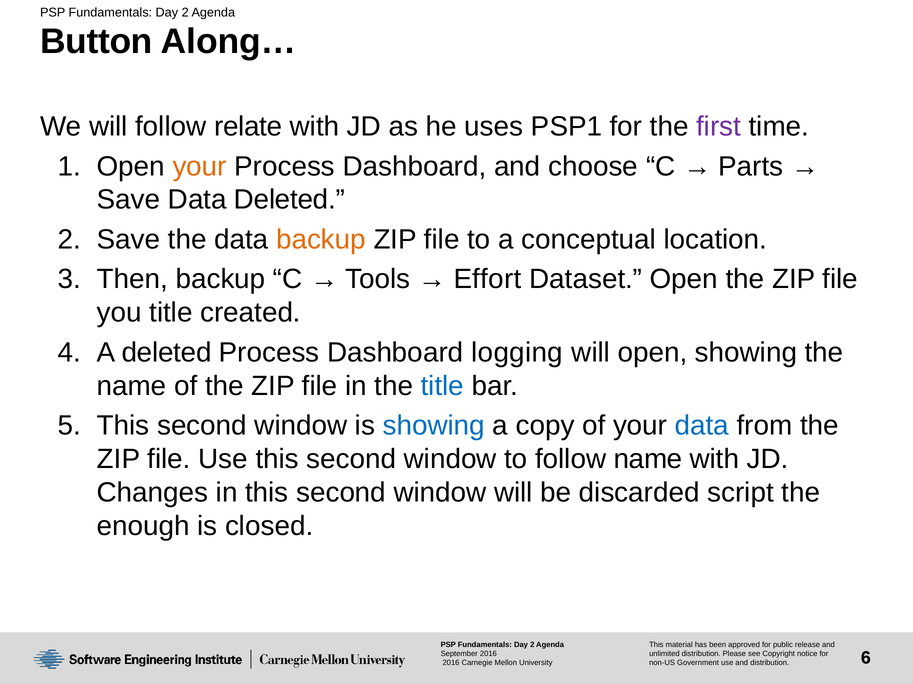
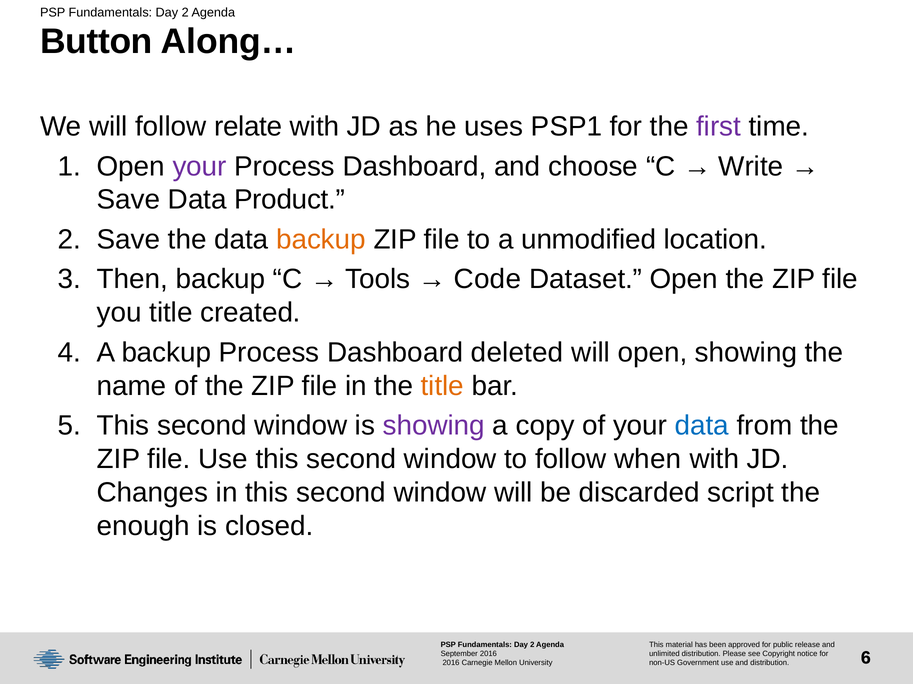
your colour: orange -> purple (200, 166)
Parts: Parts -> Write (751, 166)
Data Deleted: Deleted -> Product (289, 200)
conceptual: conceptual -> unmodified (589, 240)
Effort: Effort -> Code (487, 280)
A deleted: deleted -> backup (166, 353)
logging: logging -> deleted (517, 353)
title colour: blue -> orange (442, 386)
showing colour: blue -> purple (434, 426)
follow name: name -> when (648, 460)
